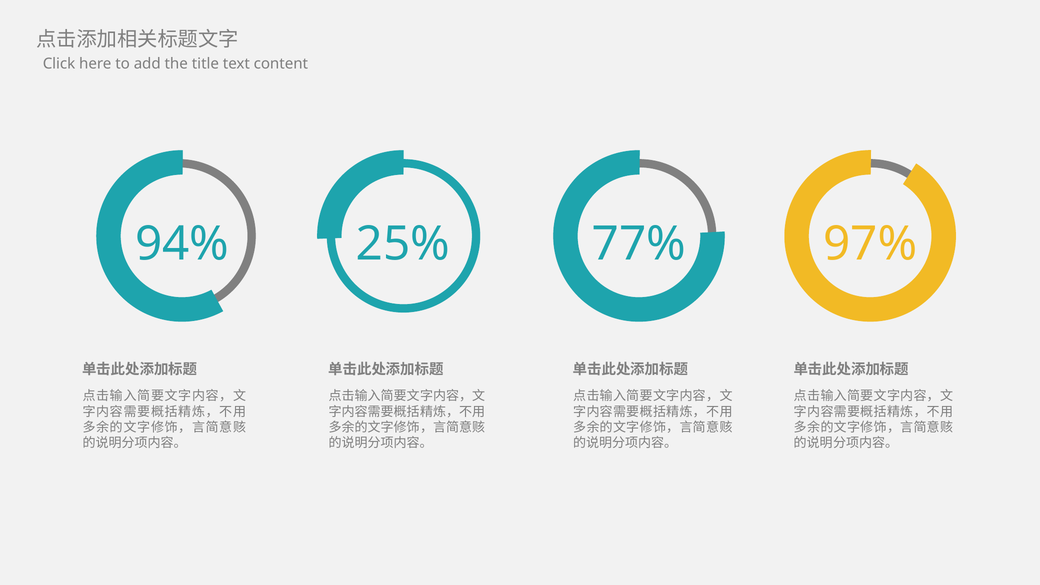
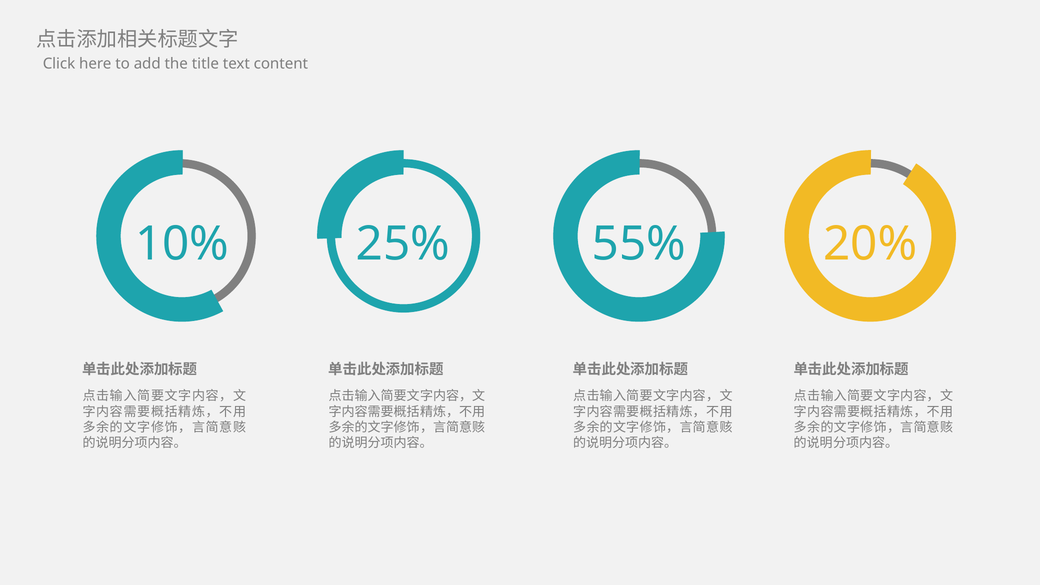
94%: 94% -> 10% (182, 244)
77%: 77% -> 55% (639, 244)
97%: 97% -> 20% (870, 244)
